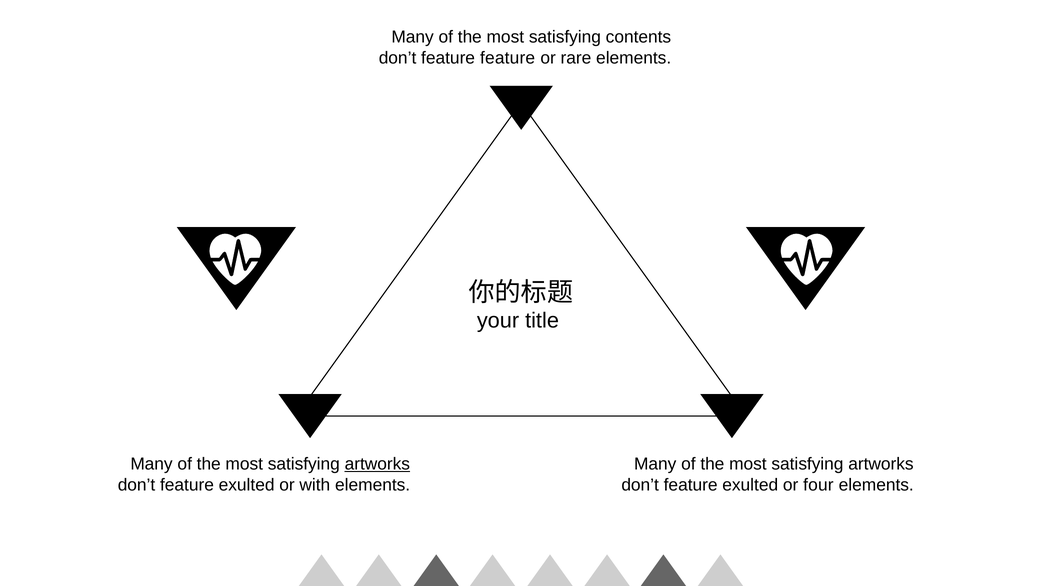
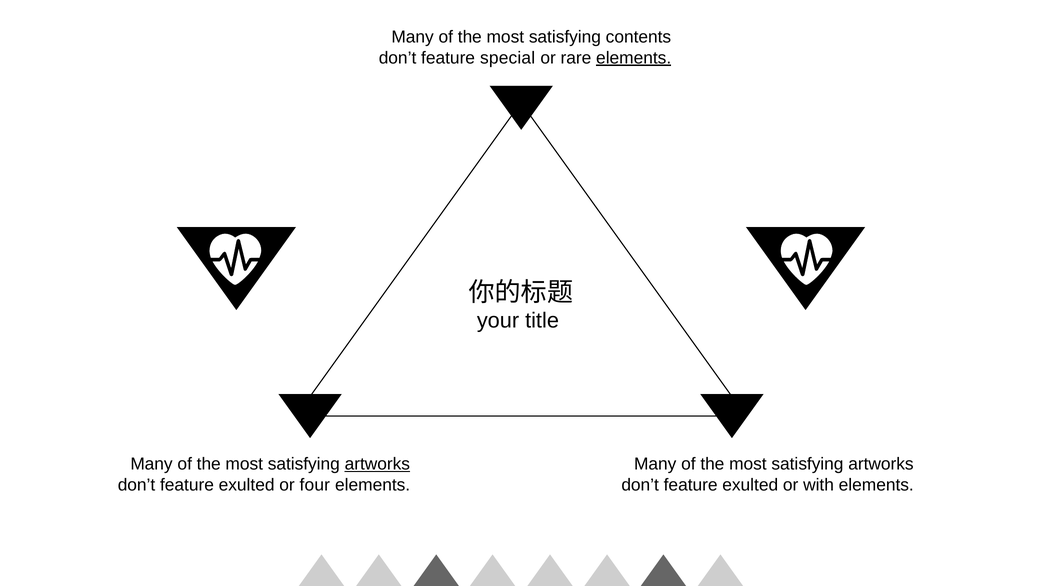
feature feature: feature -> special (508, 58)
elements underline: none -> present (634, 58)
with: with -> four (315, 485)
four: four -> with (819, 485)
